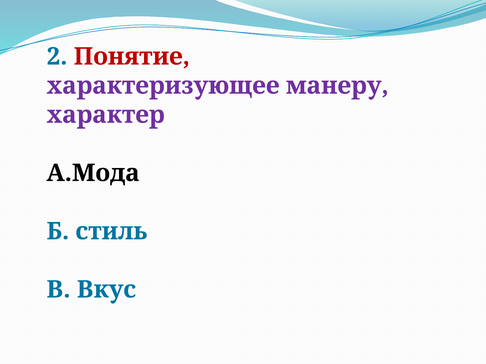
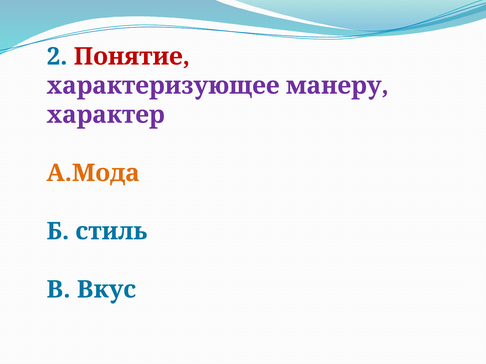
А.Мода colour: black -> orange (93, 173)
